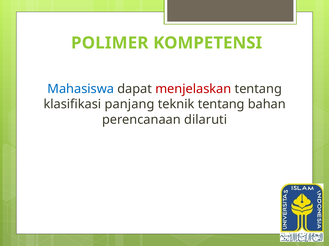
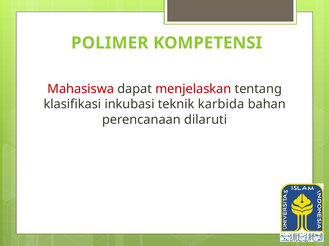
Mahasiswa colour: blue -> red (81, 89)
panjang: panjang -> inkubasi (130, 105)
teknik tentang: tentang -> karbida (221, 105)
